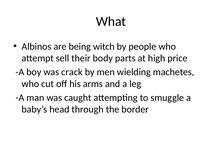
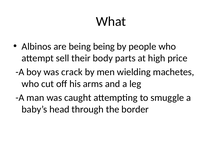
being witch: witch -> being (104, 47)
